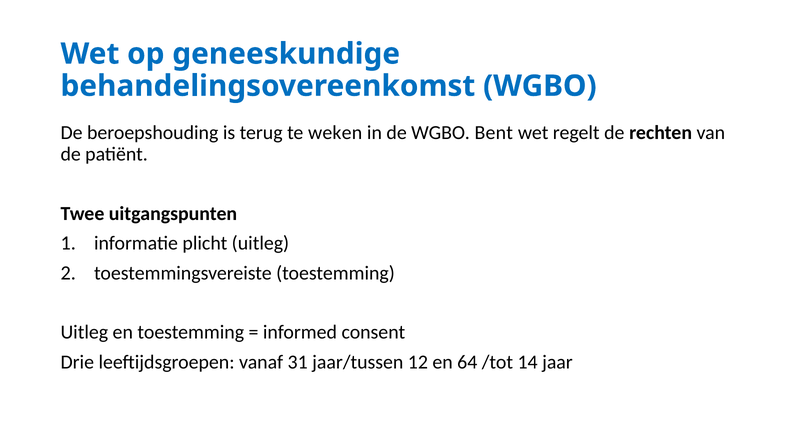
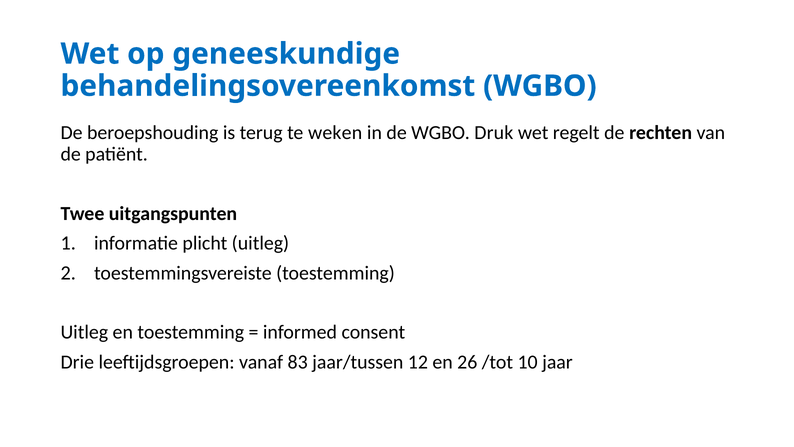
Bent: Bent -> Druk (494, 132)
31: 31 -> 83 (298, 362)
64: 64 -> 26 (467, 362)
14: 14 -> 10 (528, 362)
